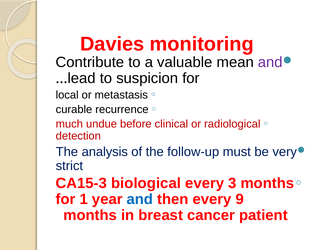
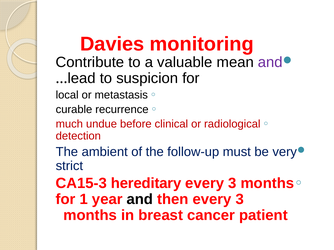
analysis: analysis -> ambient (105, 152)
biological: biological -> hereditary (146, 184)
and colour: blue -> black (140, 200)
then every 9: 9 -> 3 (240, 200)
